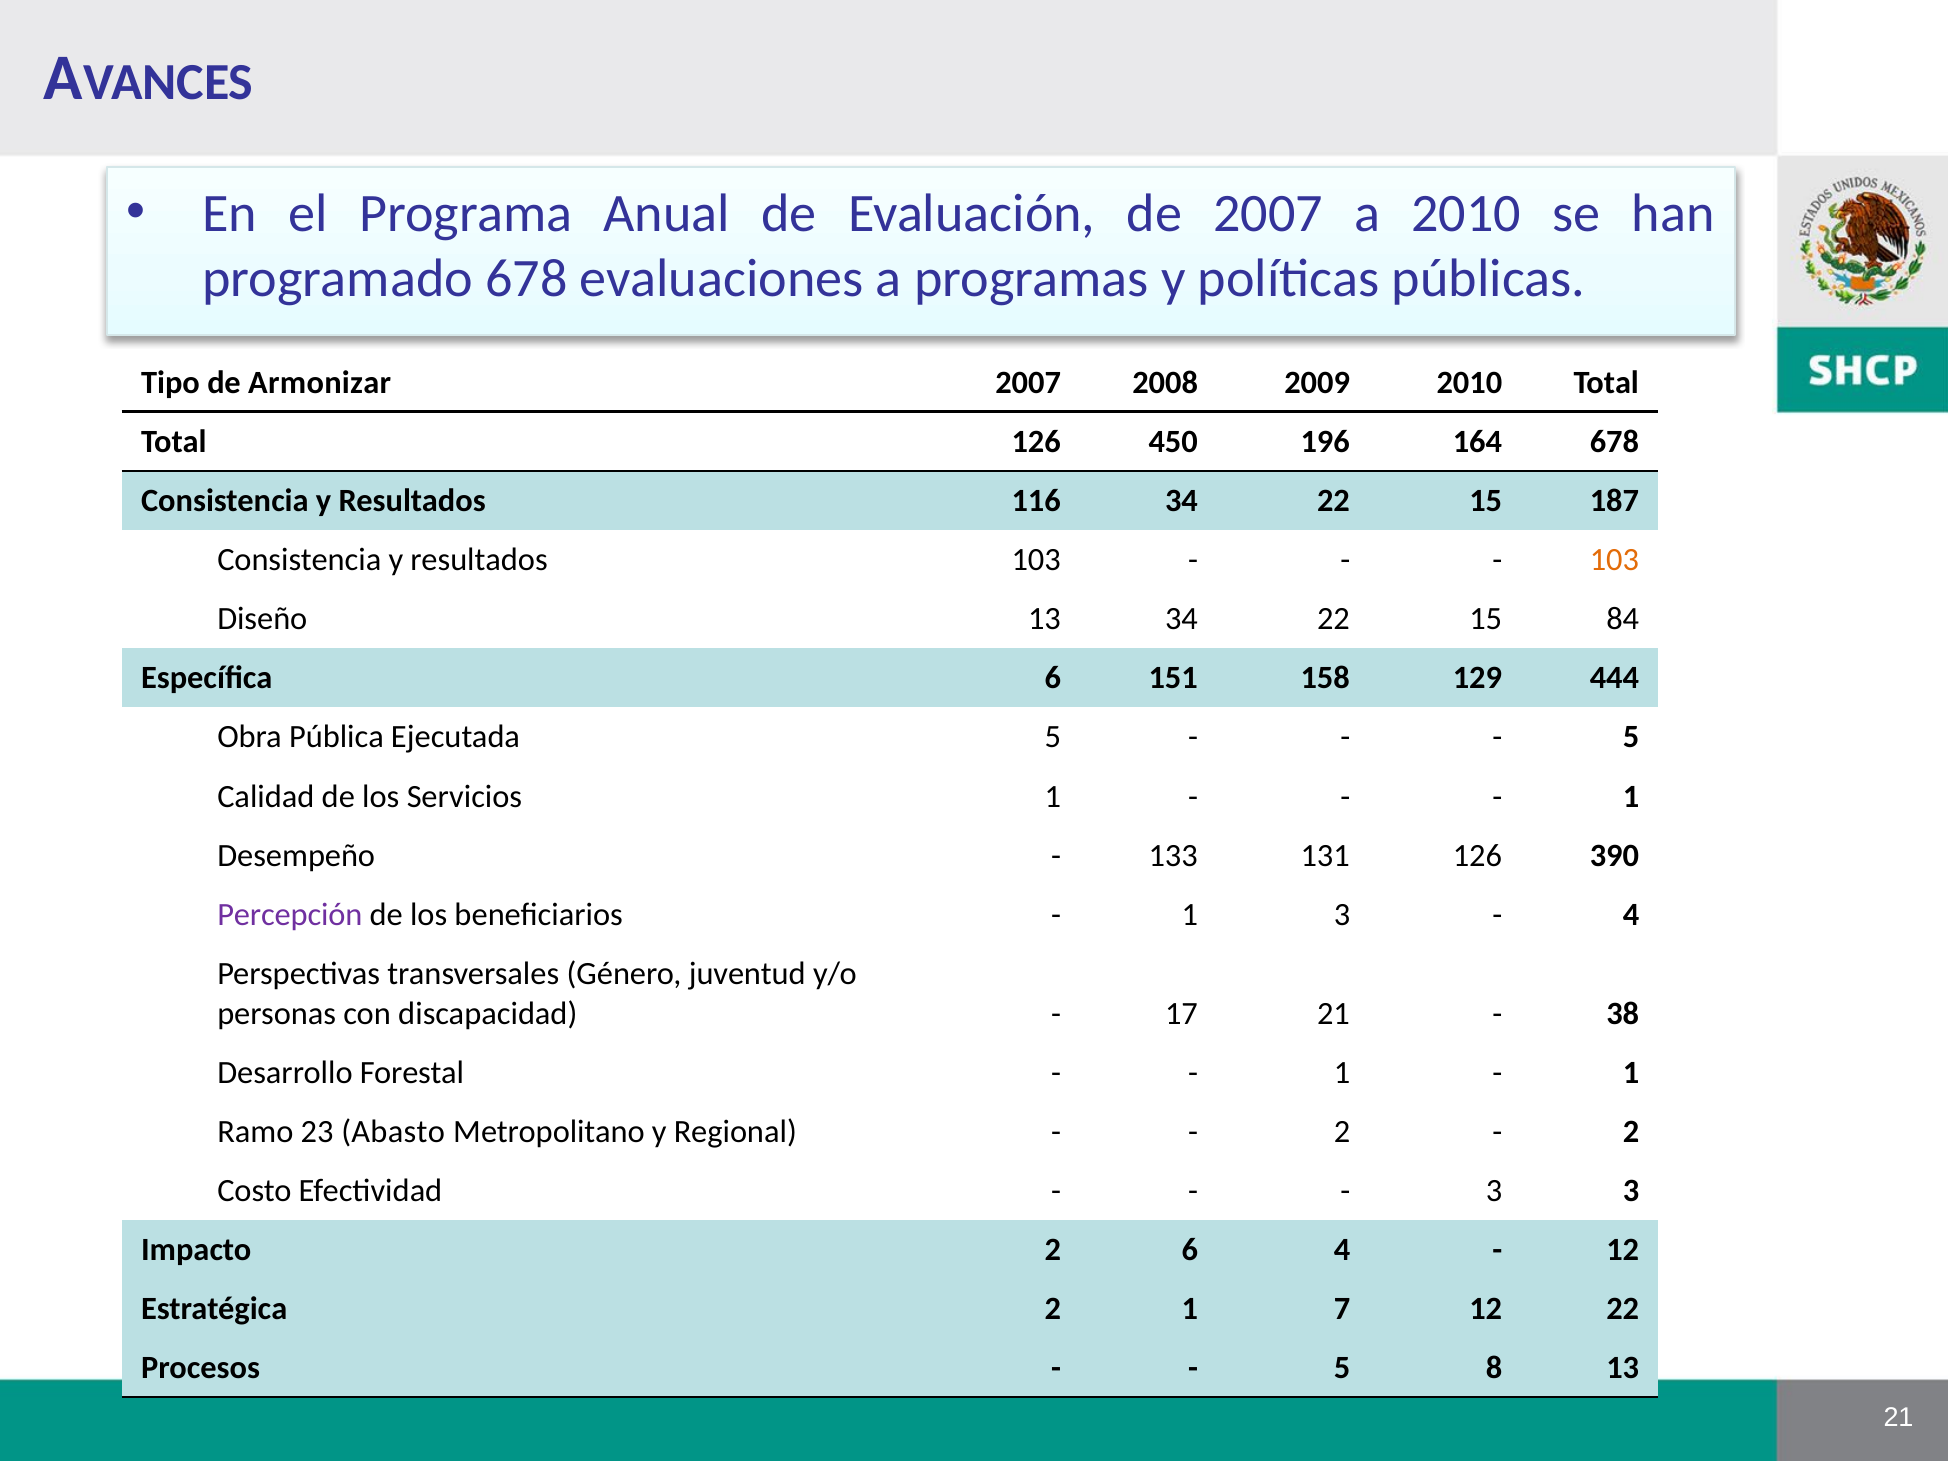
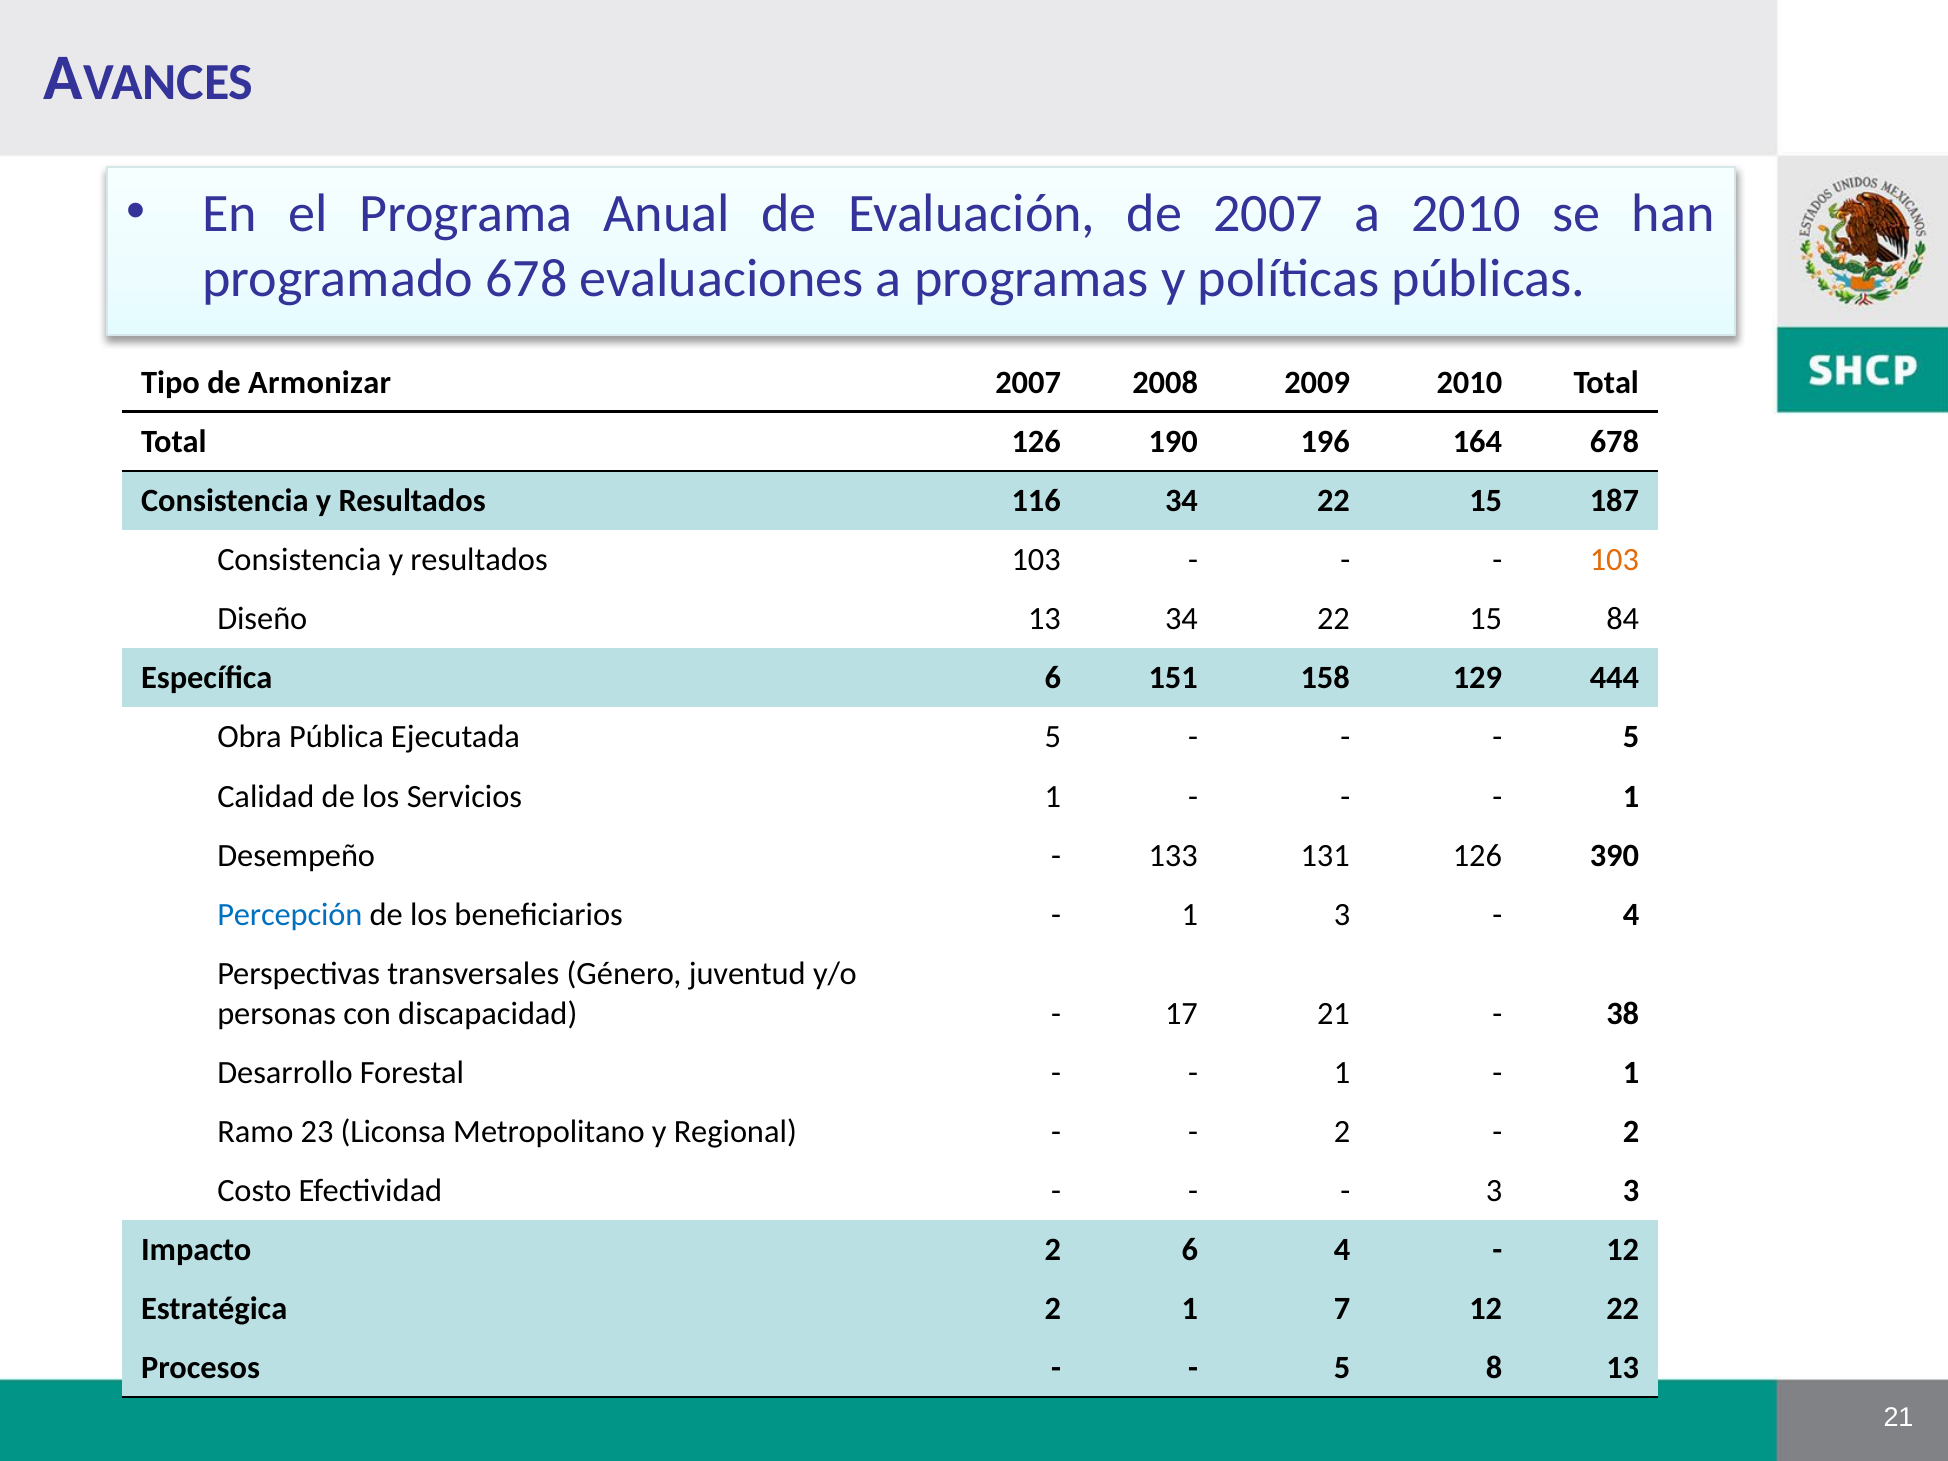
450: 450 -> 190 (1173, 442)
Percepción colour: purple -> blue (290, 915)
Abasto: Abasto -> Liconsa (393, 1132)
